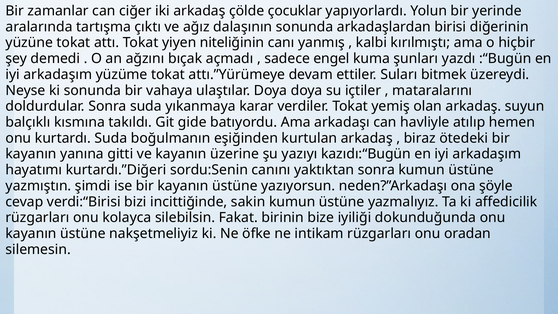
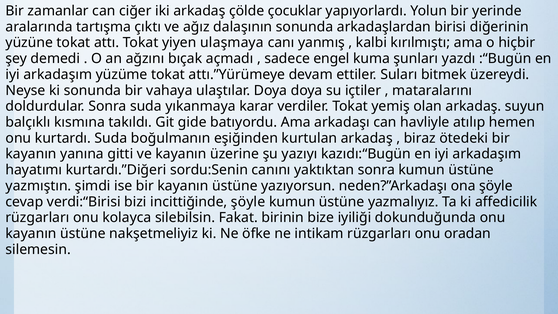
niteliğinin: niteliğinin -> ulaşmaya (232, 43)
incittiğinde sakin: sakin -> şöyle (248, 202)
